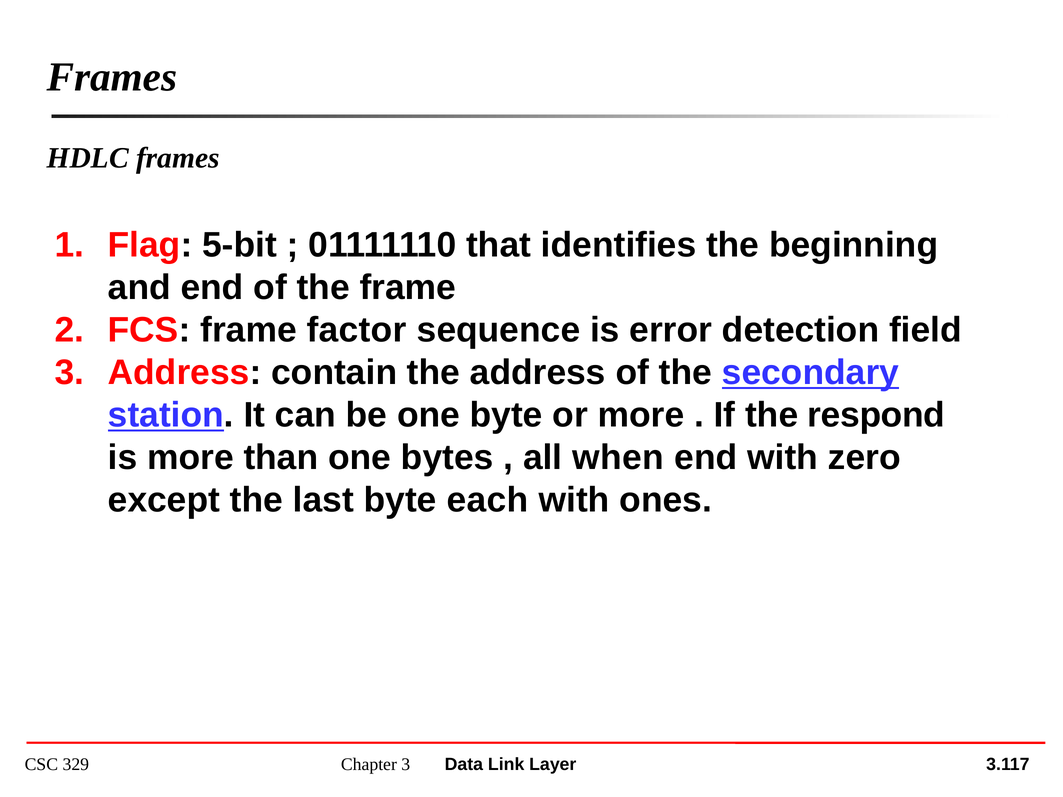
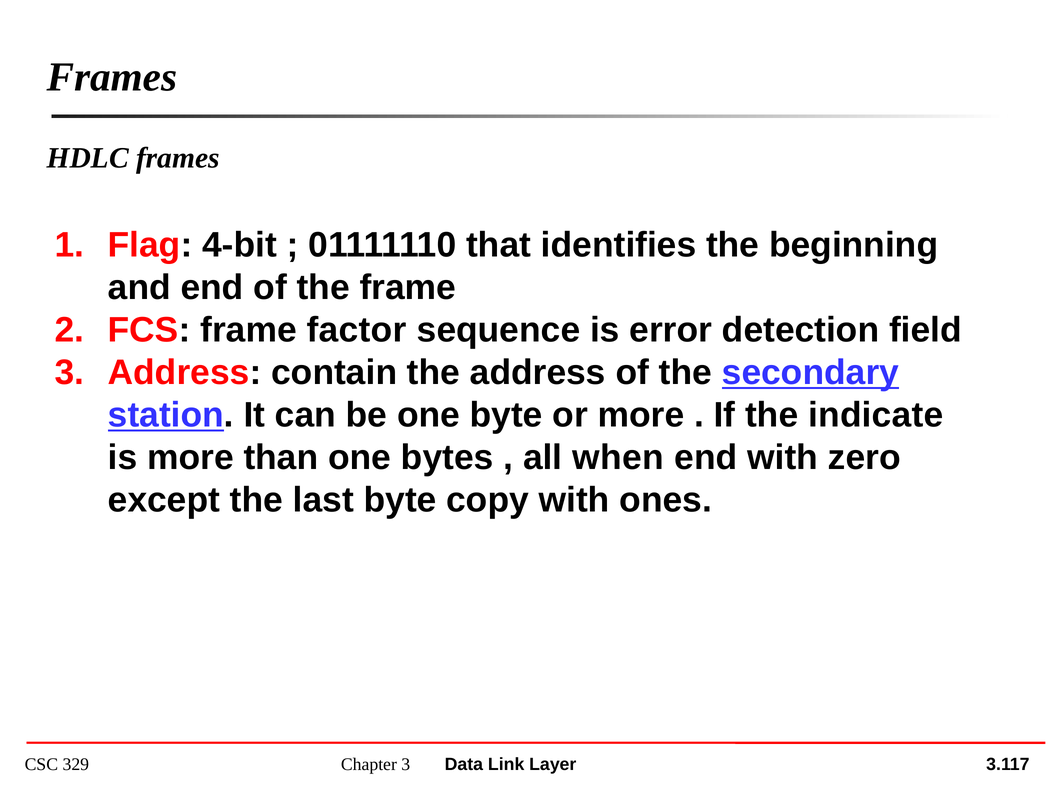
5-bit: 5-bit -> 4-bit (240, 245)
respond: respond -> indicate (876, 415)
each: each -> copy (488, 500)
